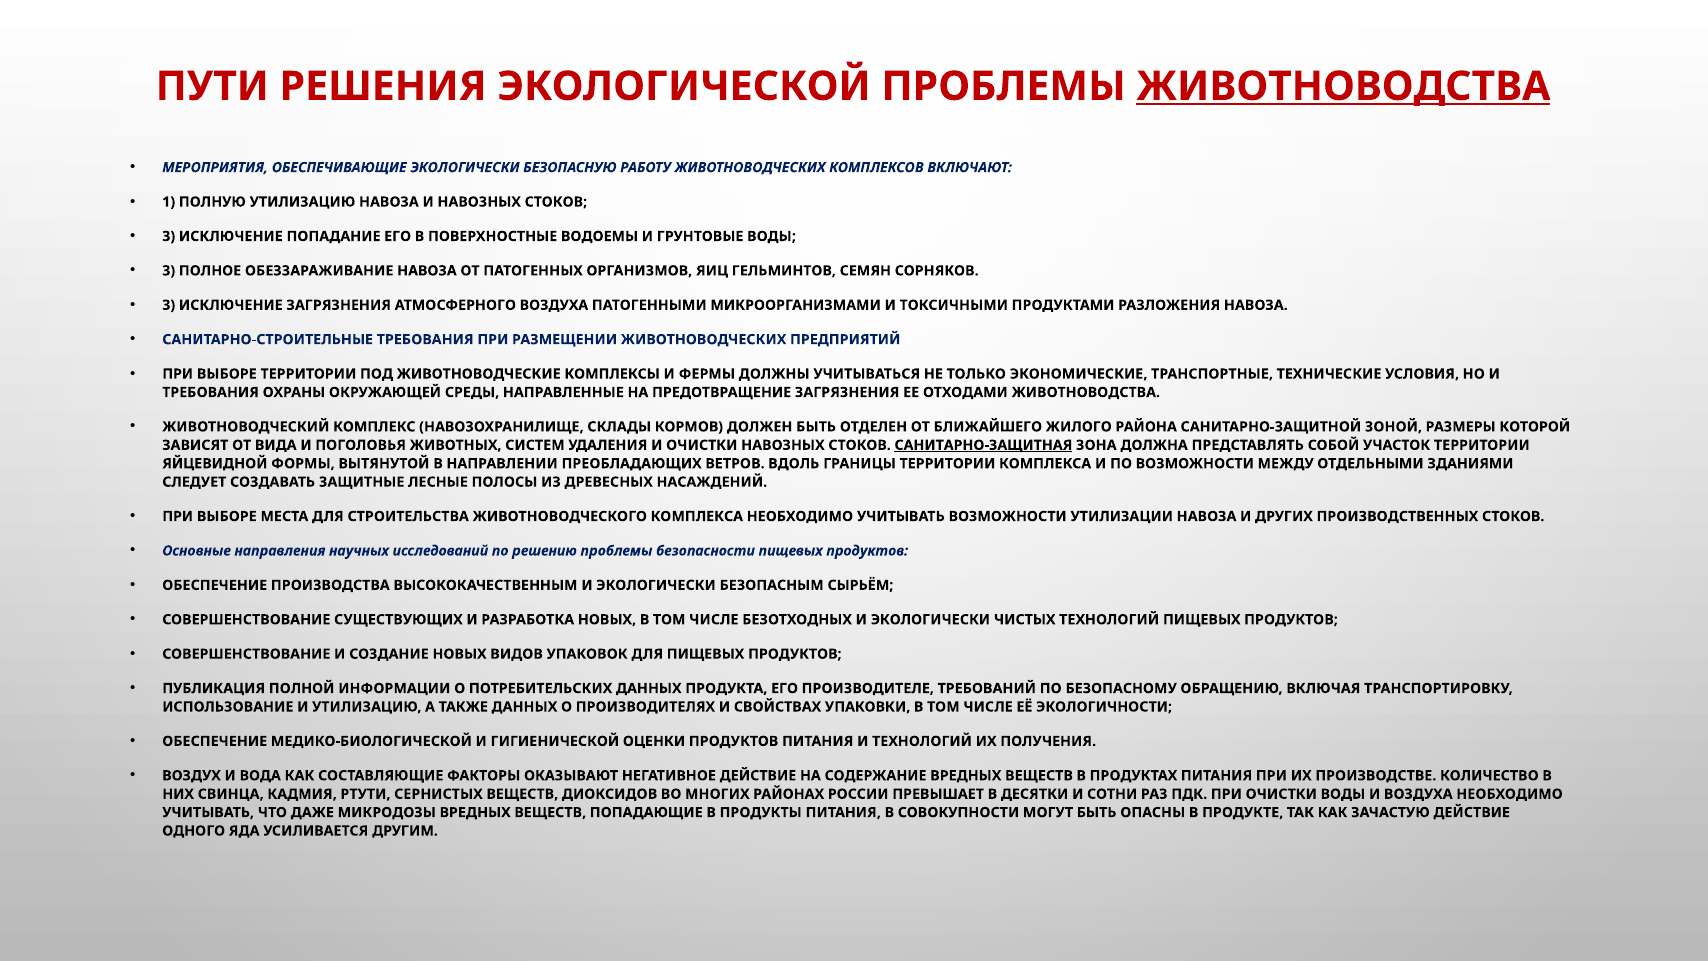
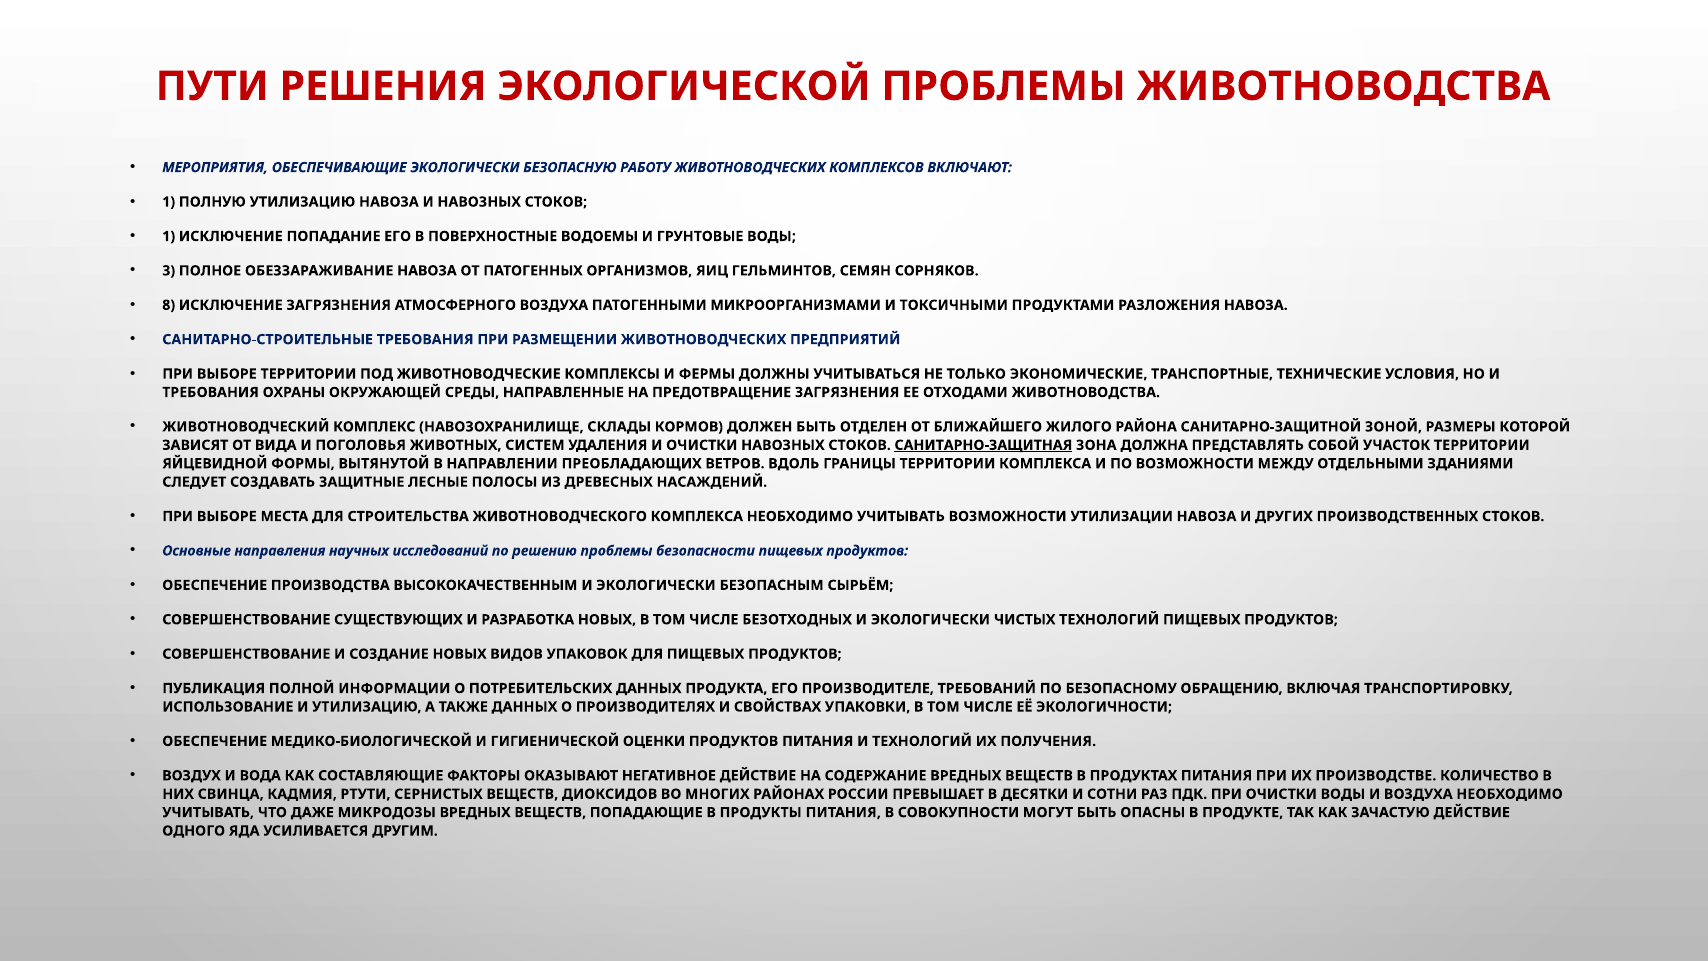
ЖИВОТНОВОДСТВА underline: present -> none (1343, 86)
3: 3 -> 1 (169, 236)
3: 3 -> 8 (169, 305)
